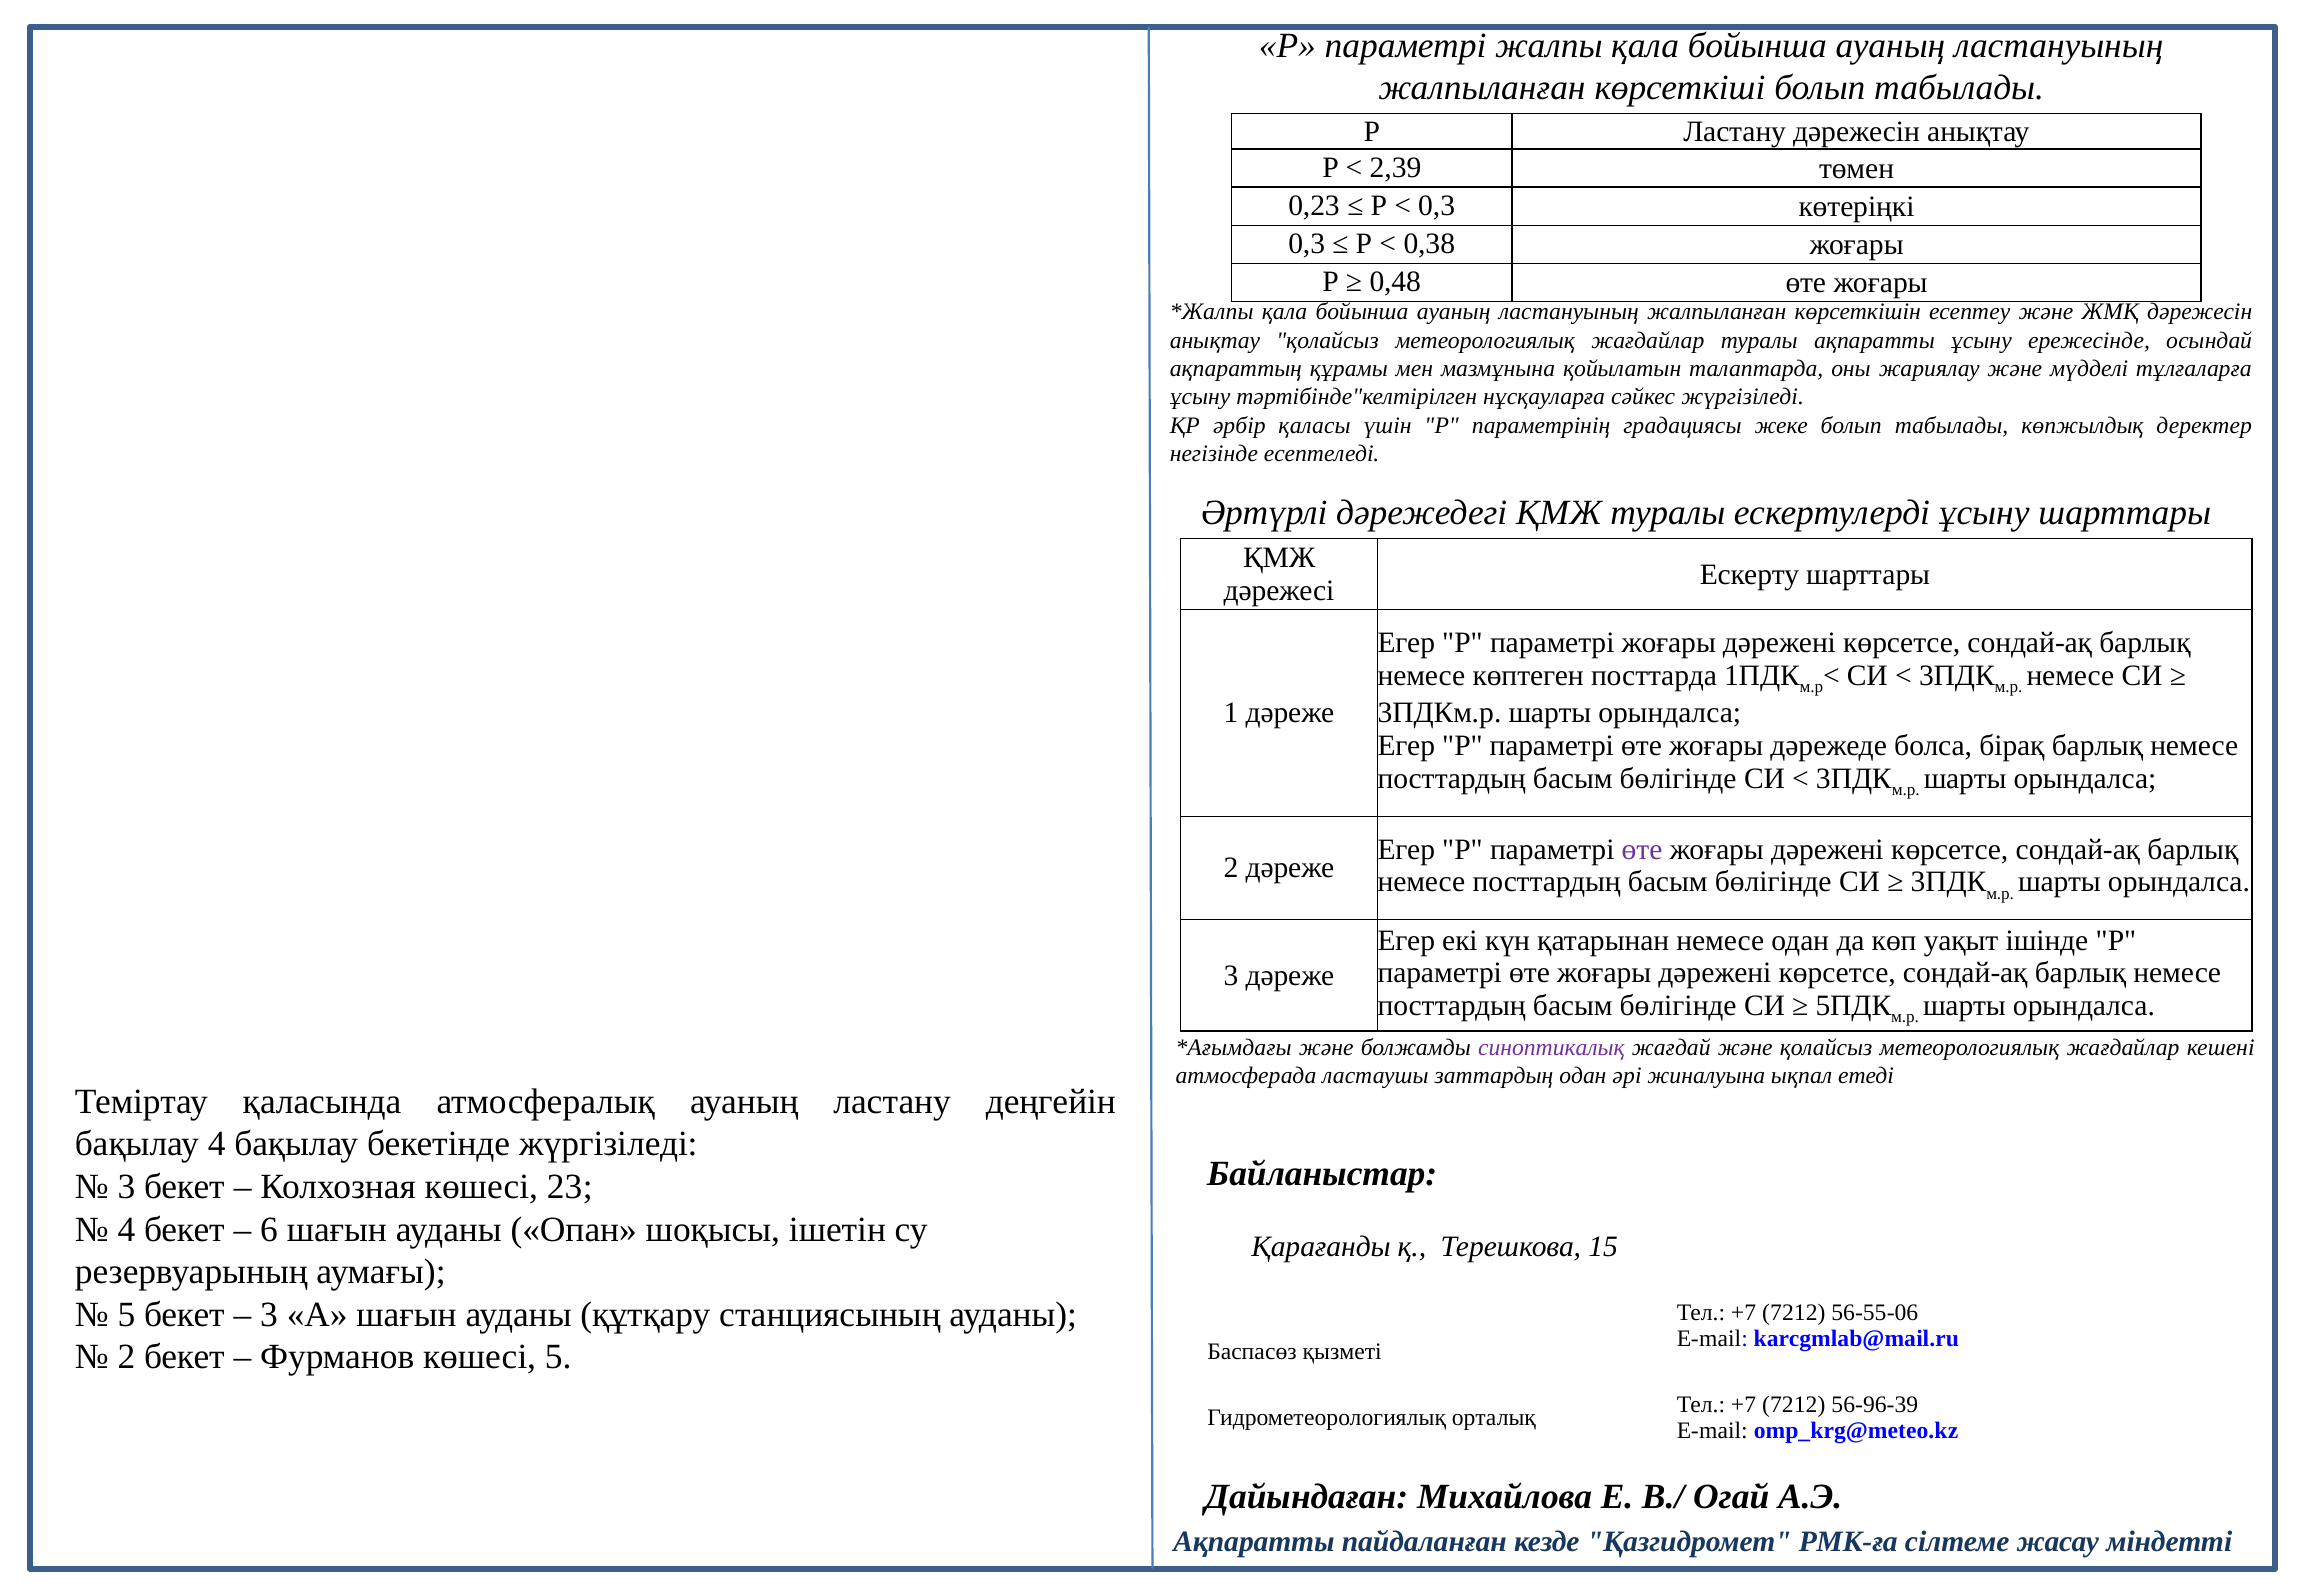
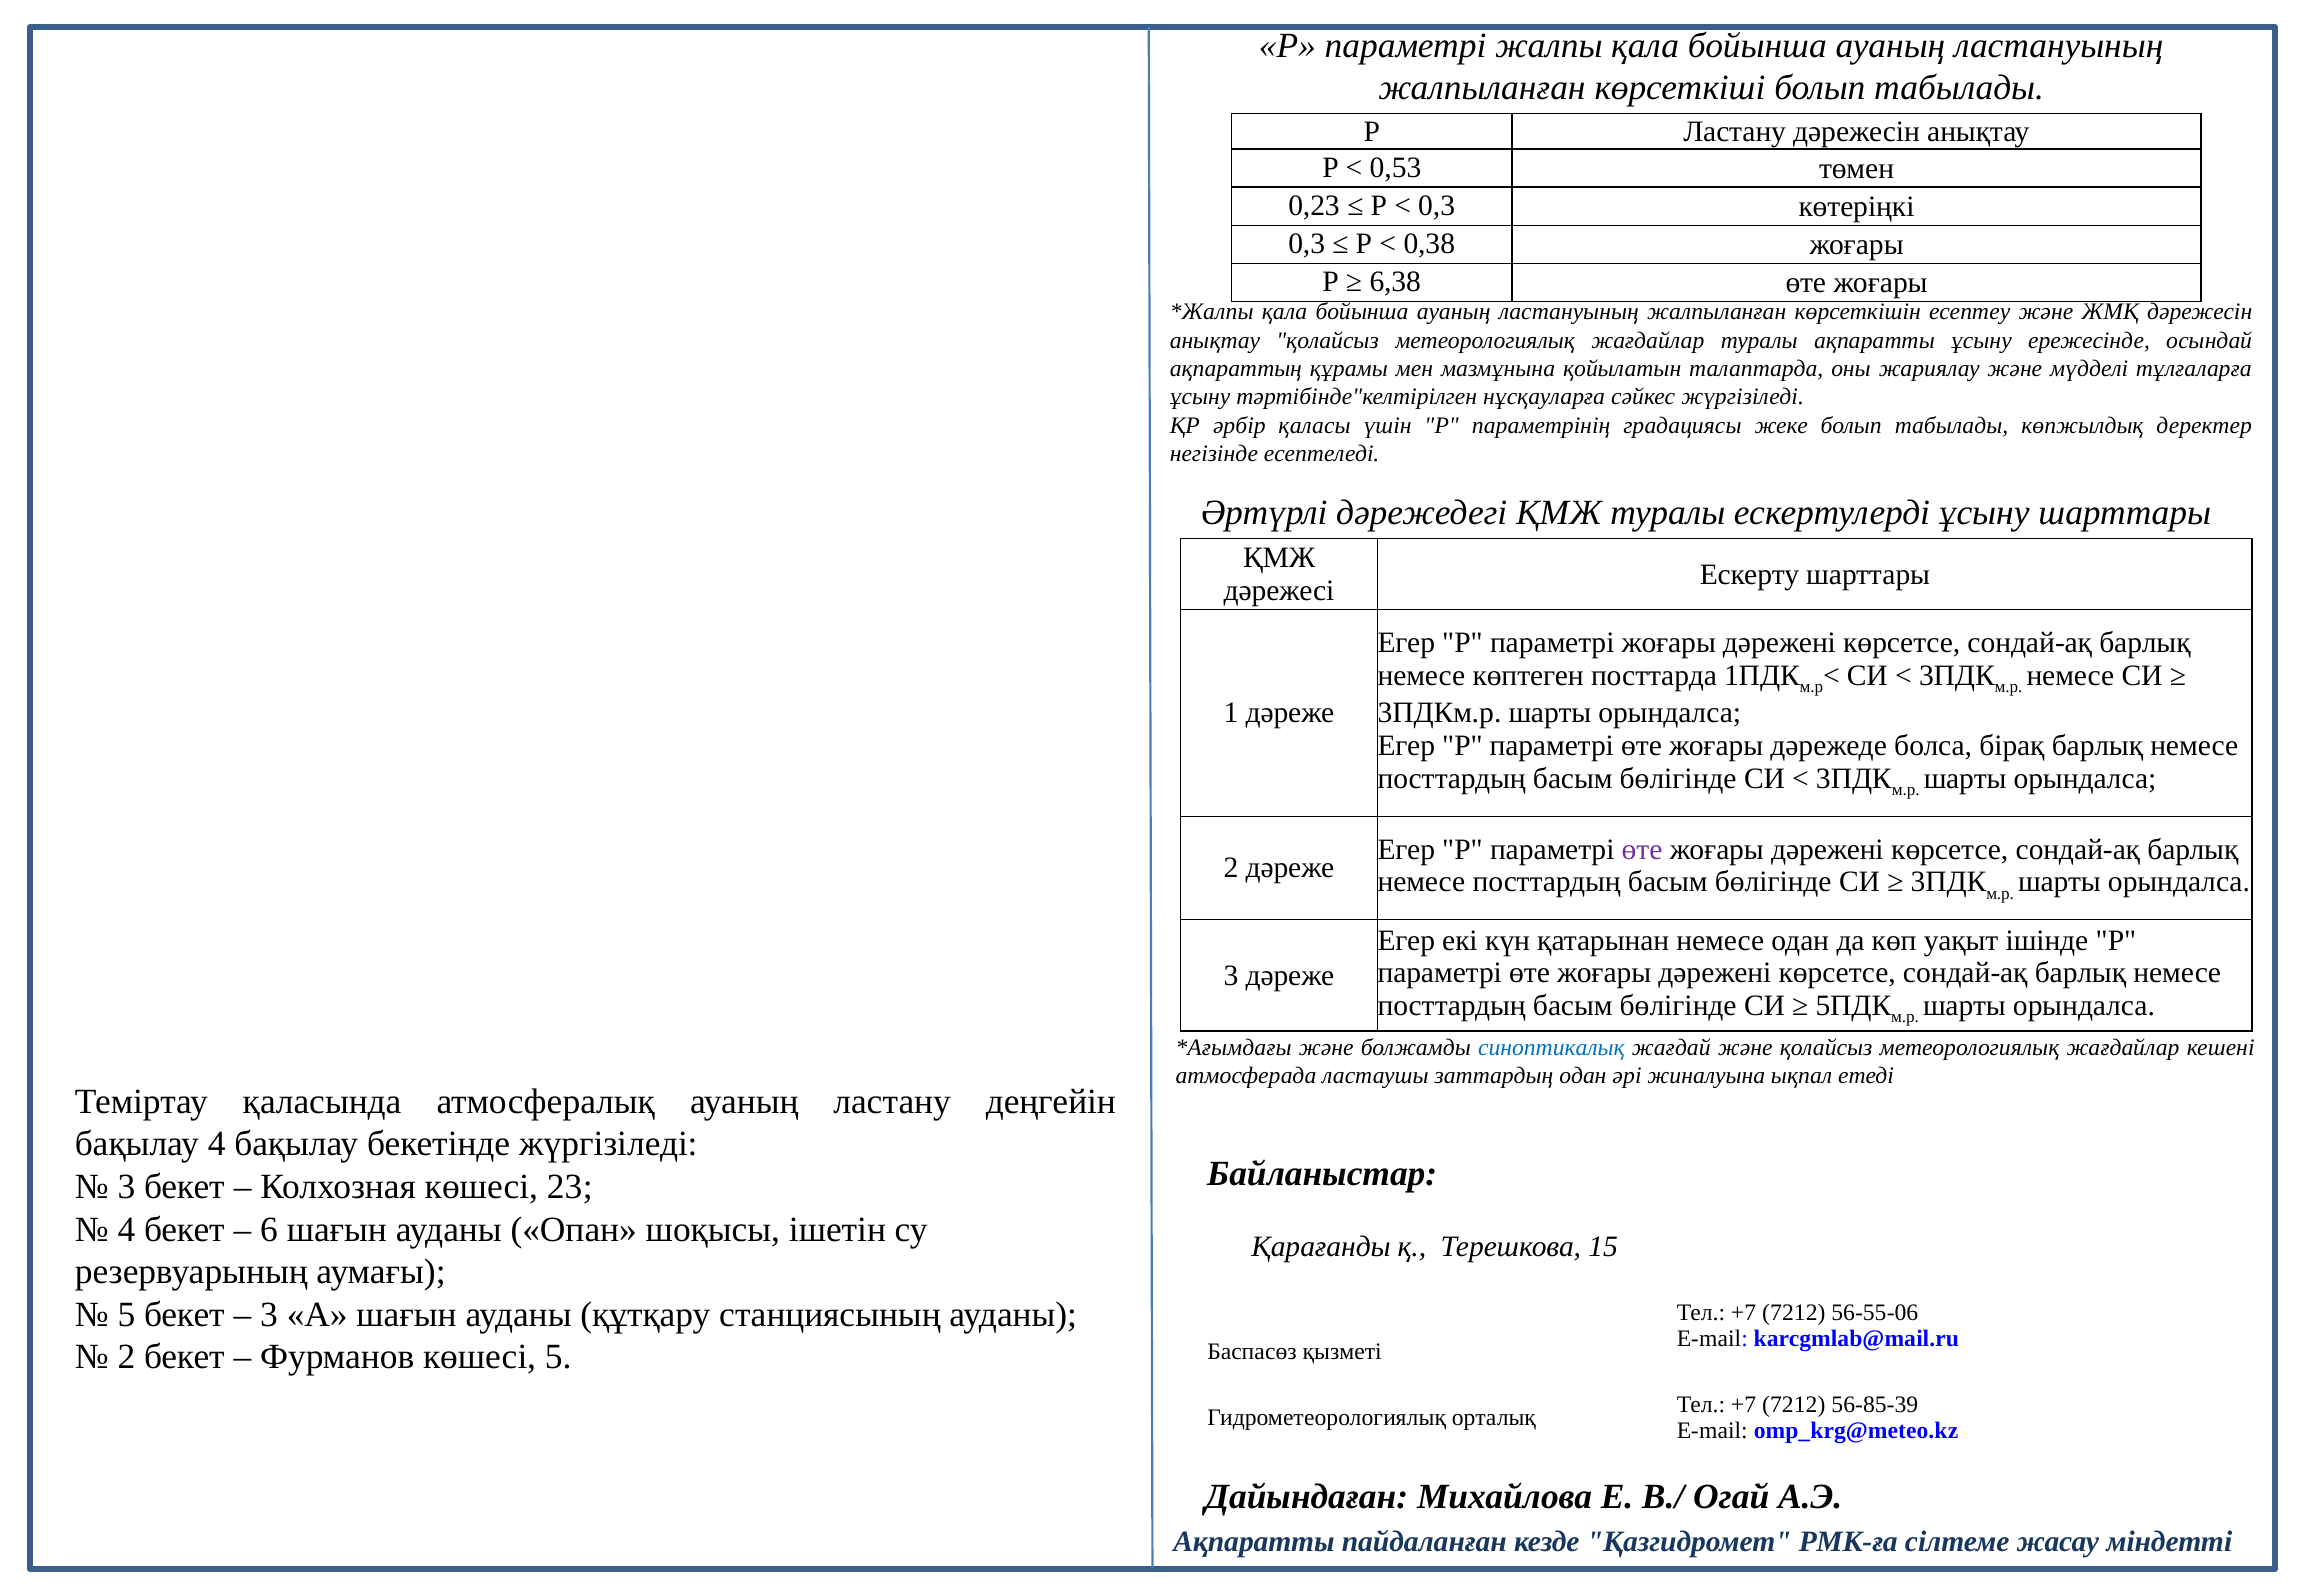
2,39: 2,39 -> 0,53 (1396, 168)
0,48: 0,48 -> 6,38 (1395, 282)
синоптикалық colour: purple -> blue (1551, 1047)
56-96-39: 56-96-39 -> 56-85-39 (1875, 1405)
